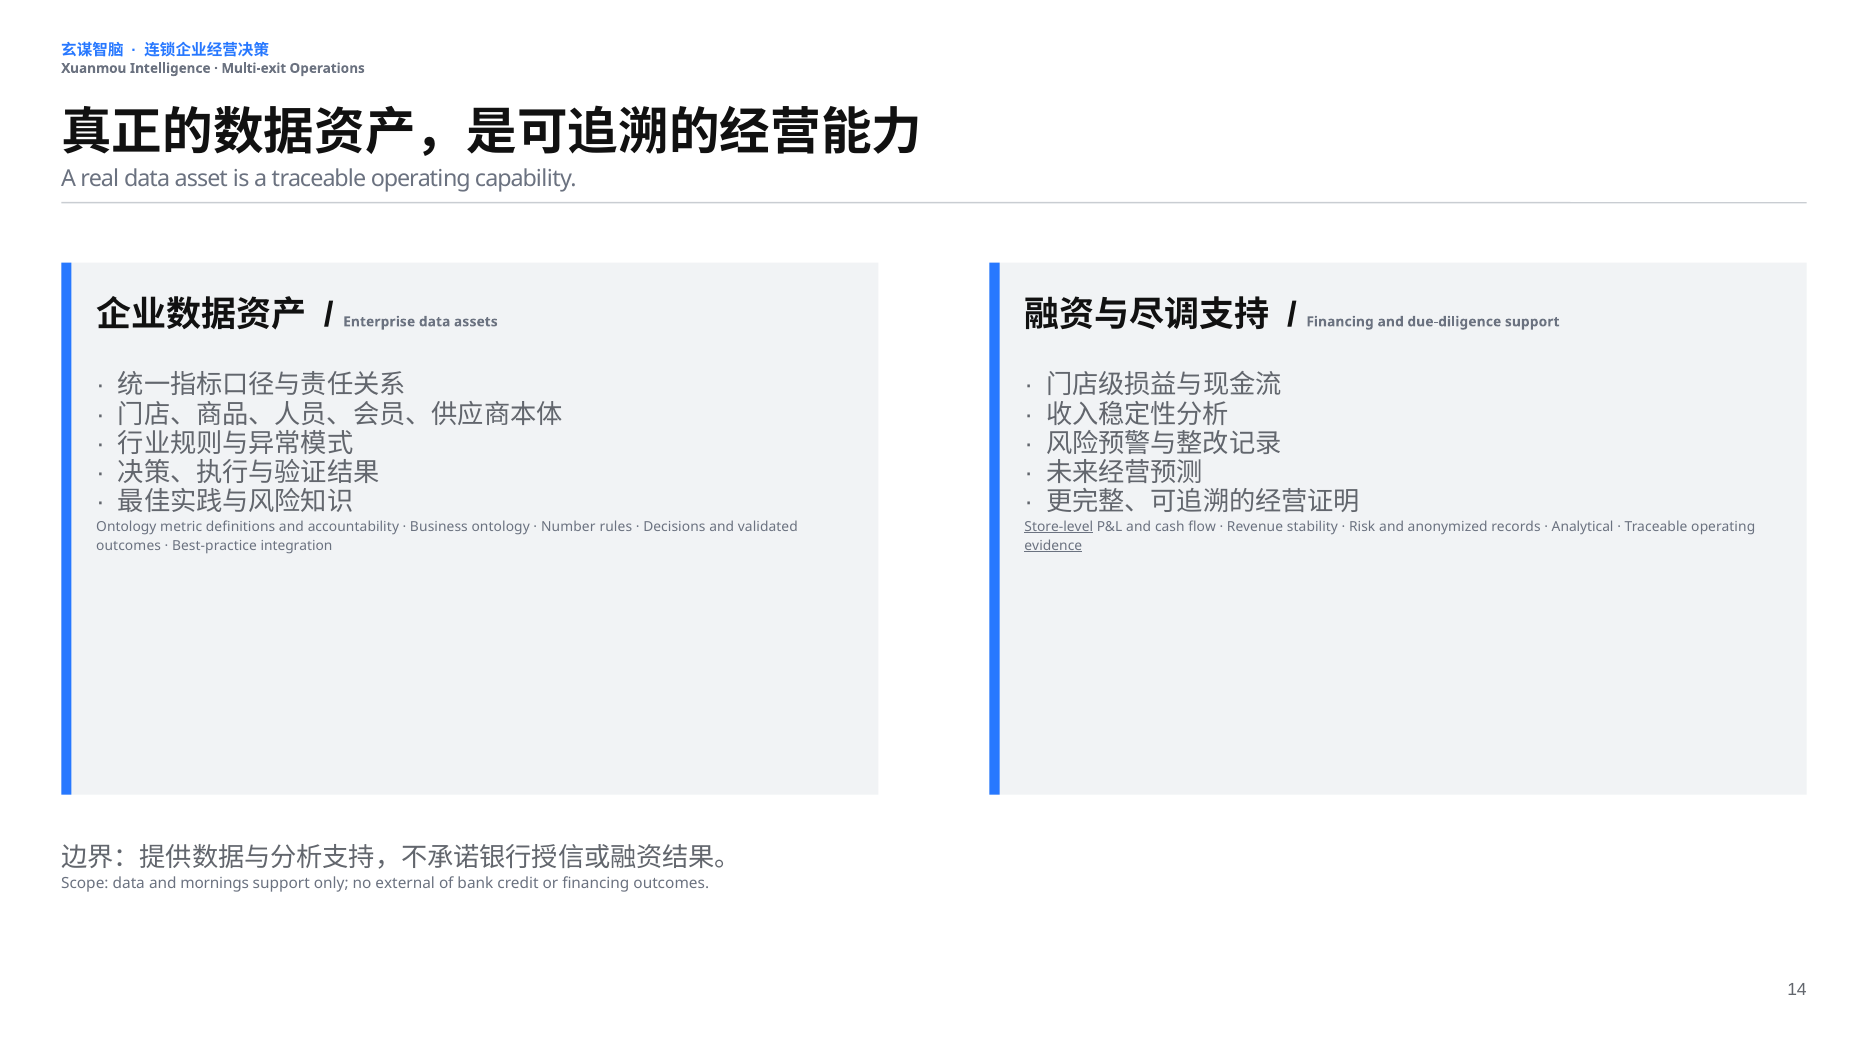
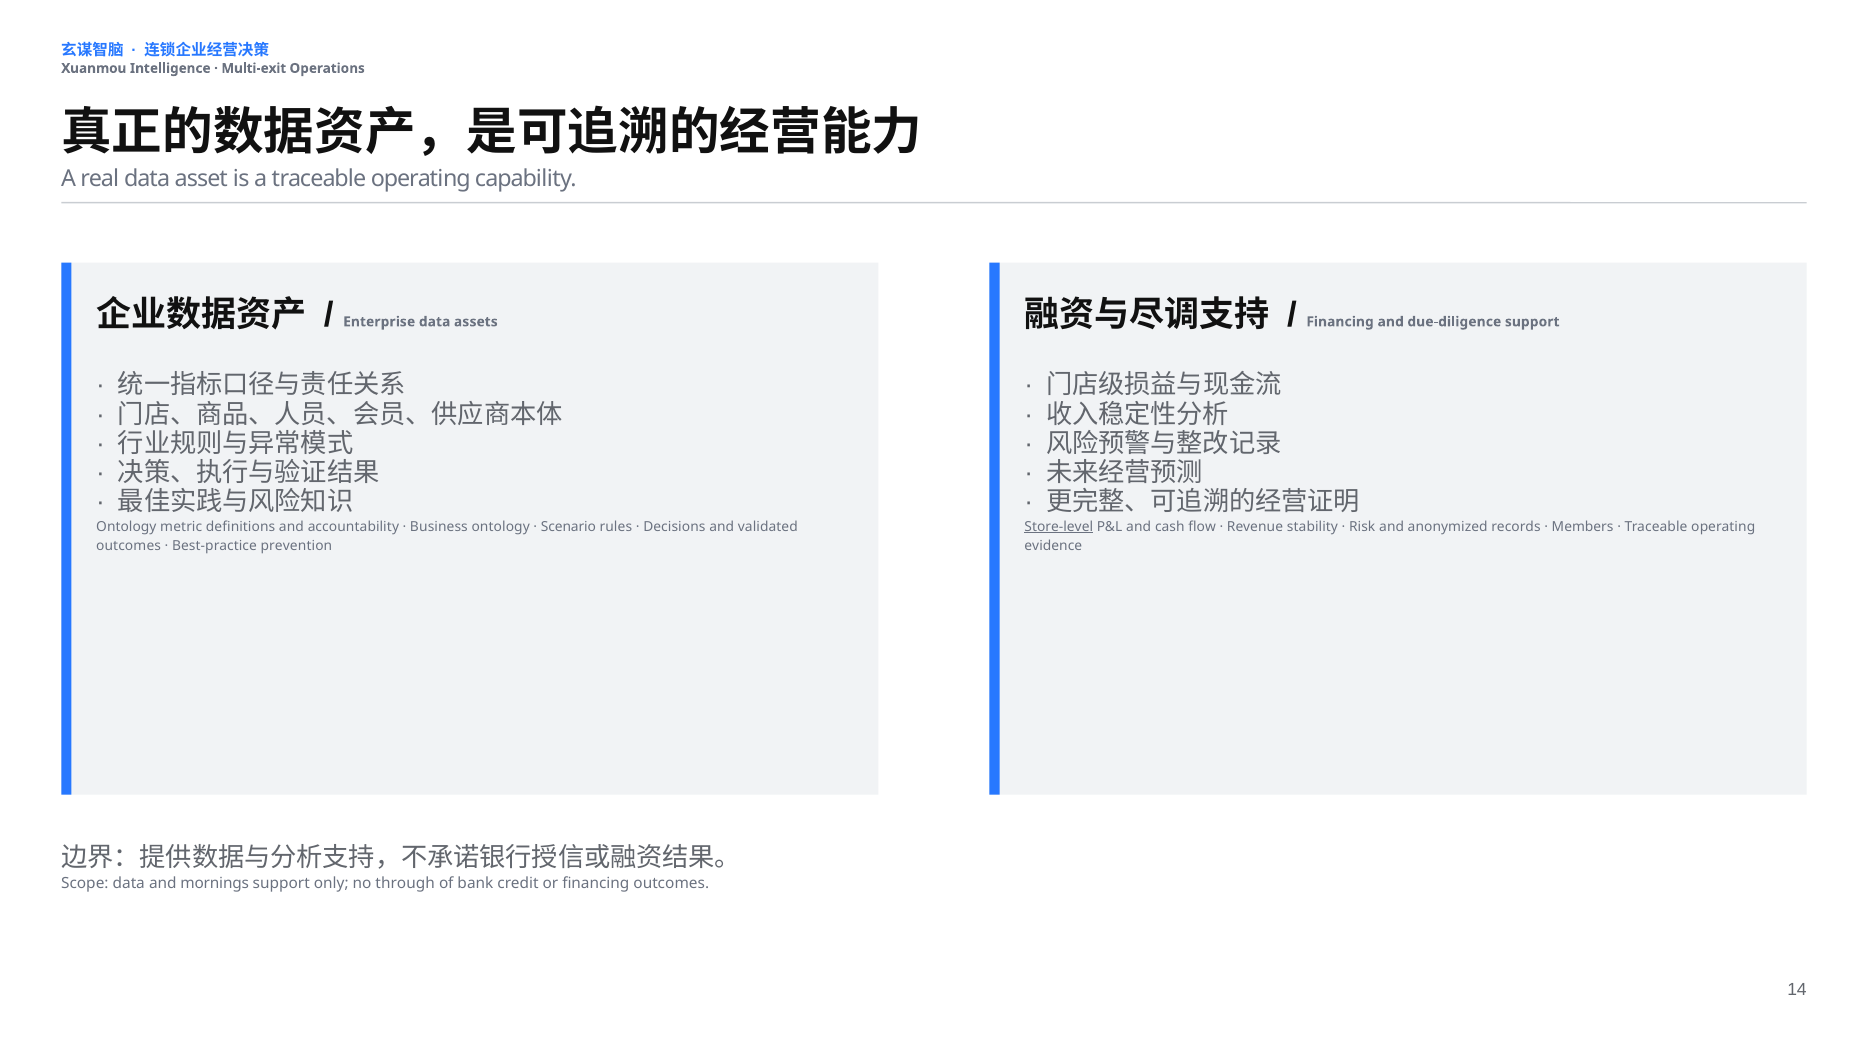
Number: Number -> Scenario (568, 527)
Analytical: Analytical -> Members (1583, 527)
integration: integration -> prevention (296, 546)
evidence underline: present -> none (1053, 546)
external: external -> through (405, 884)
